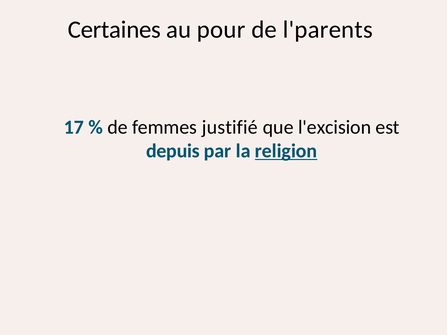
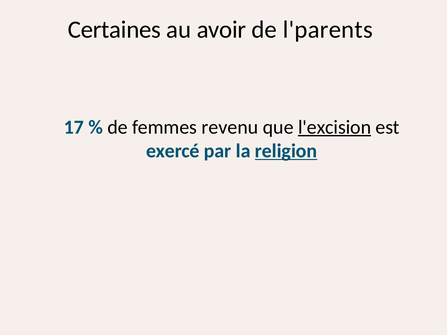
pour: pour -> avoir (221, 30)
justifié: justifié -> revenu (230, 127)
l'excision underline: none -> present (335, 127)
depuis: depuis -> exercé (173, 151)
